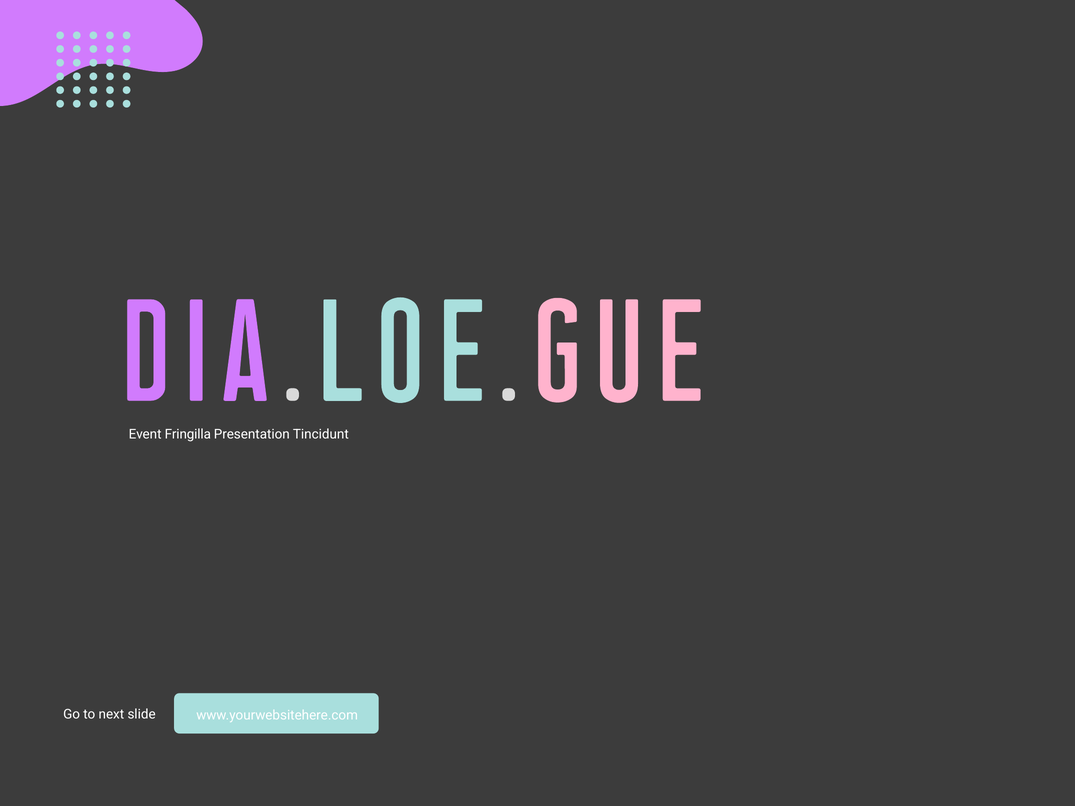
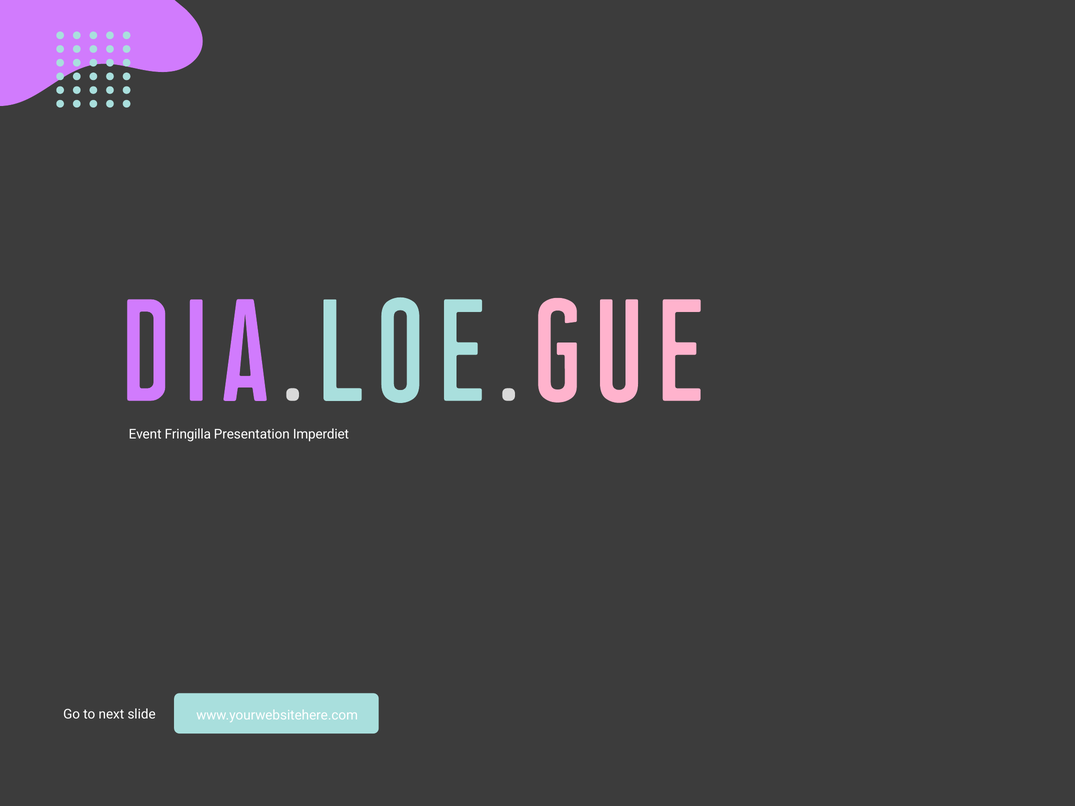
Tincidunt: Tincidunt -> Imperdiet (321, 435)
